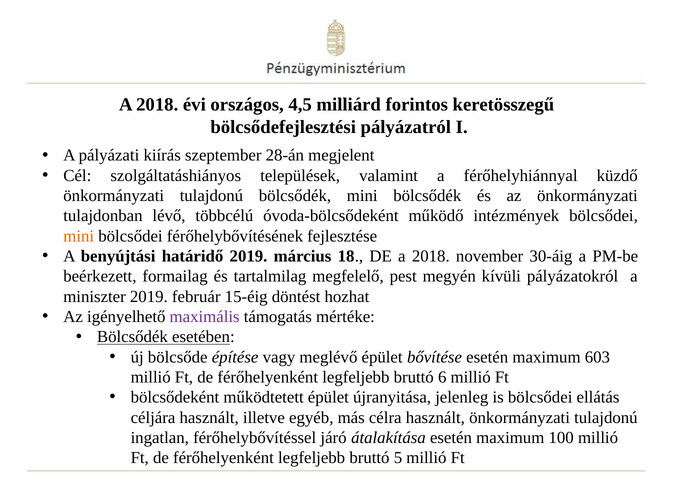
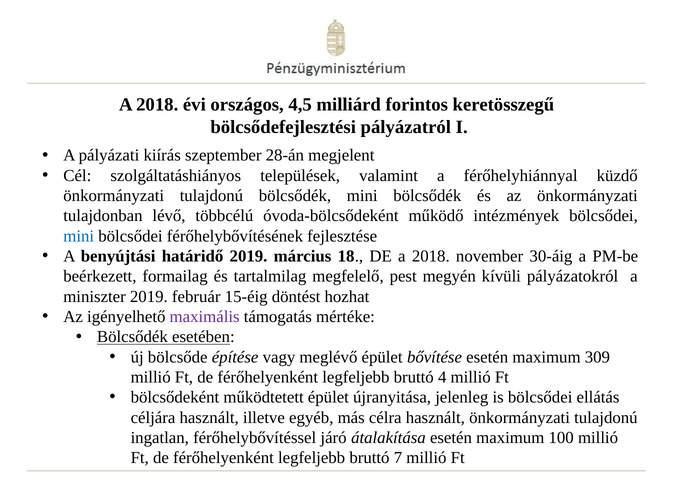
mini colour: orange -> blue (79, 236)
603: 603 -> 309 (597, 358)
6: 6 -> 4 (442, 378)
5: 5 -> 7 (398, 458)
